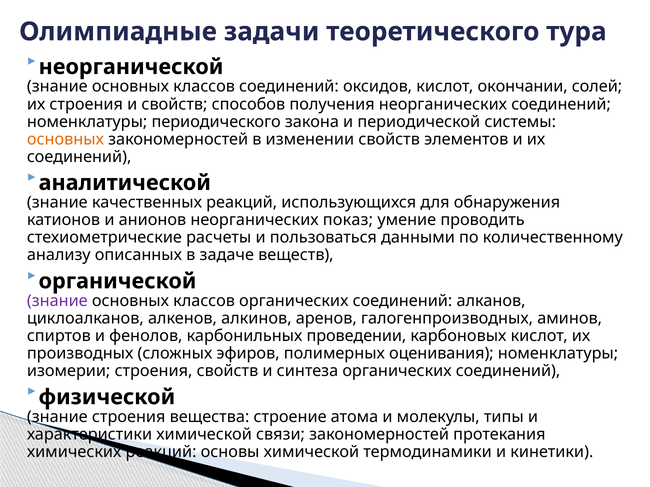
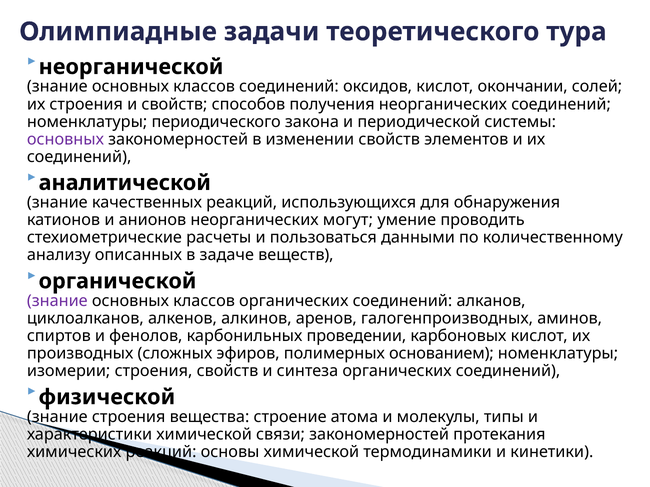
основных colour: orange -> purple (65, 139)
показ: показ -> могут (348, 220)
оценивания: оценивания -> основанием (441, 354)
